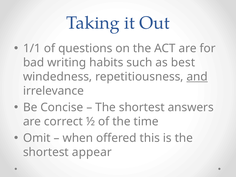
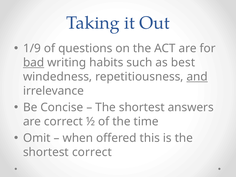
1/1: 1/1 -> 1/9 (32, 48)
bad underline: none -> present (34, 63)
shortest appear: appear -> correct (92, 152)
